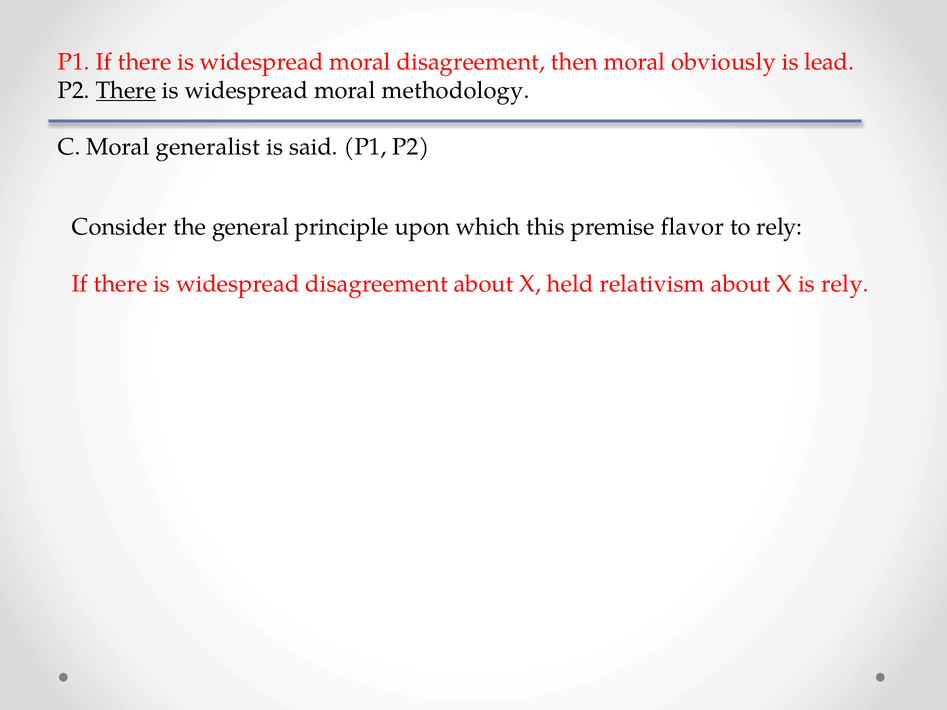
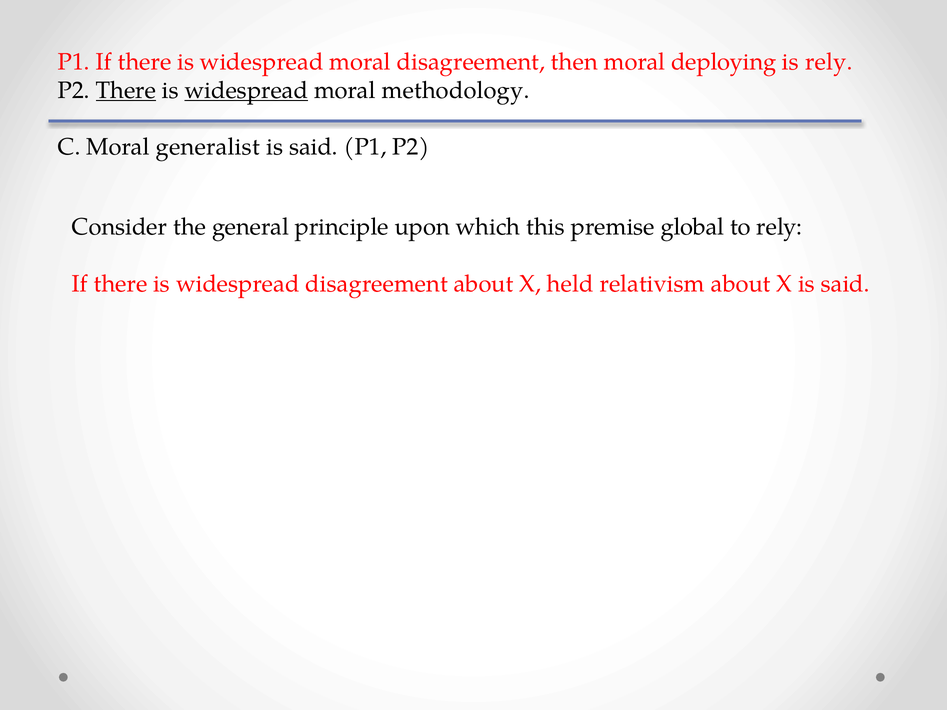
obviously: obviously -> deploying (724, 62)
is lead: lead -> rely (829, 62)
widespread underline: none -> present (246, 90)
flavor: flavor -> global (692, 227)
X is rely: rely -> said (845, 284)
